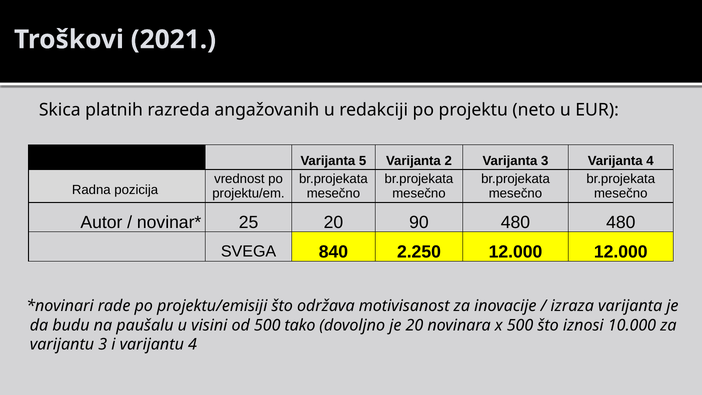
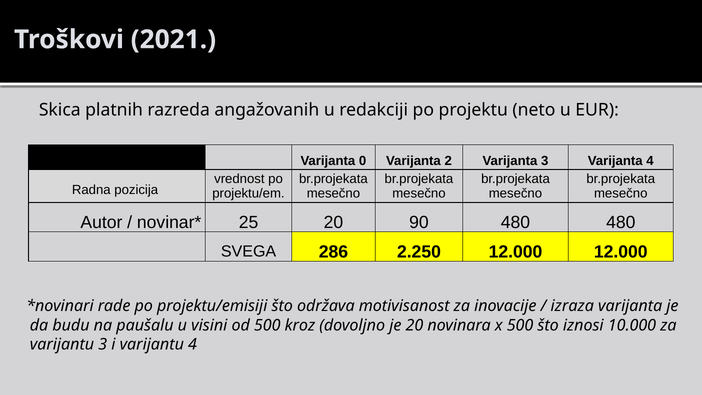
5: 5 -> 0 (363, 161)
840: 840 -> 286 (333, 252)
tako: tako -> kroz (300, 325)
